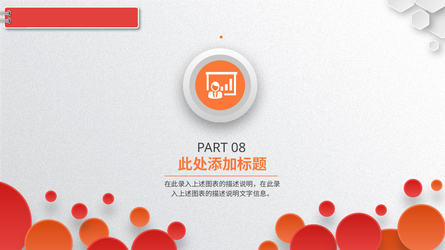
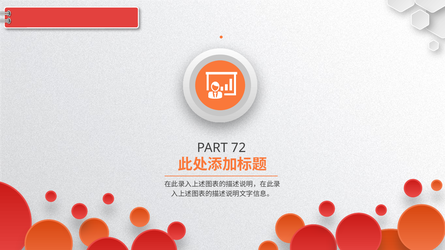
08: 08 -> 72 (239, 148)
